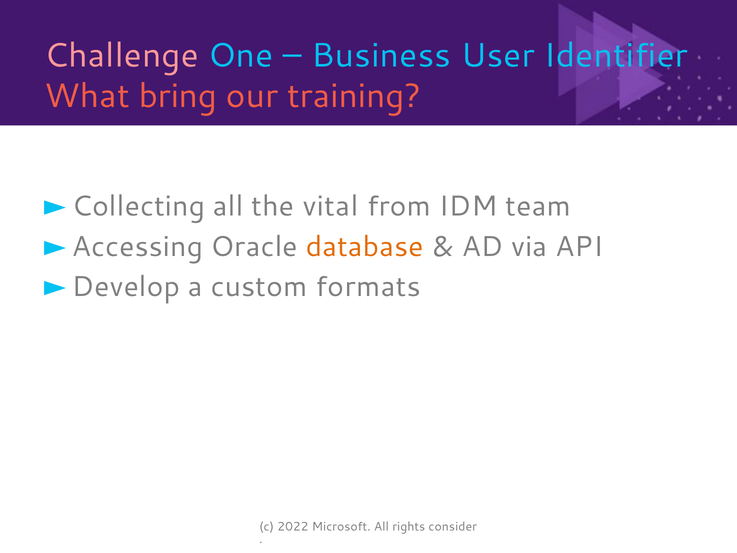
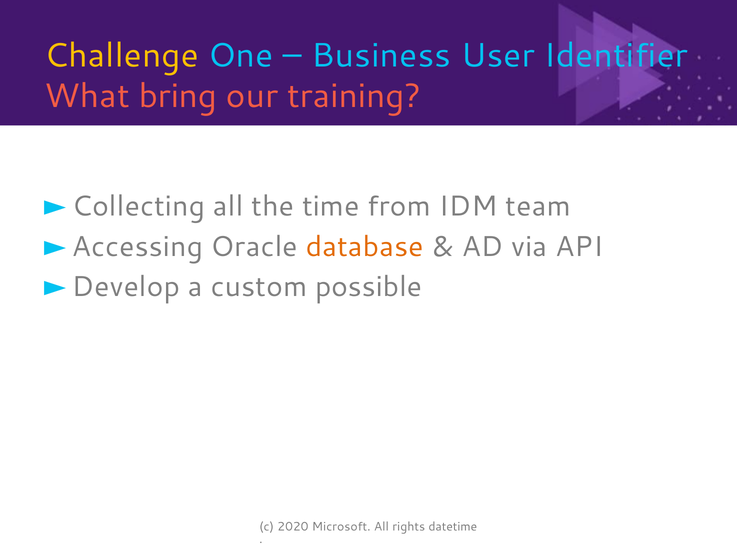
Challenge colour: pink -> yellow (122, 56)
vital: vital -> time (331, 206)
formats: formats -> possible (369, 287)
2022: 2022 -> 2020 (293, 527)
consider: consider -> datetime (453, 527)
